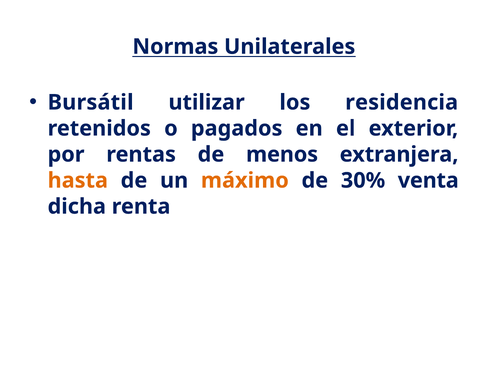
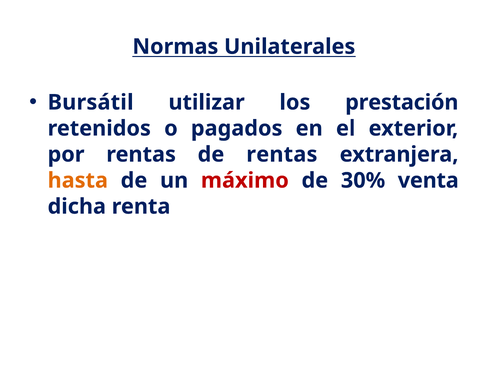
residencia: residencia -> prestación (402, 102)
de menos: menos -> rentas (282, 154)
máximo colour: orange -> red (245, 180)
